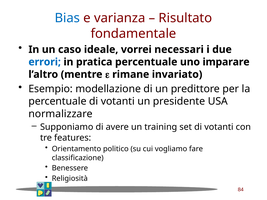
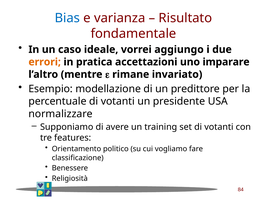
necessari: necessari -> aggiungo (179, 50)
errori colour: blue -> orange (45, 62)
pratica percentuale: percentuale -> accettazioni (146, 62)
